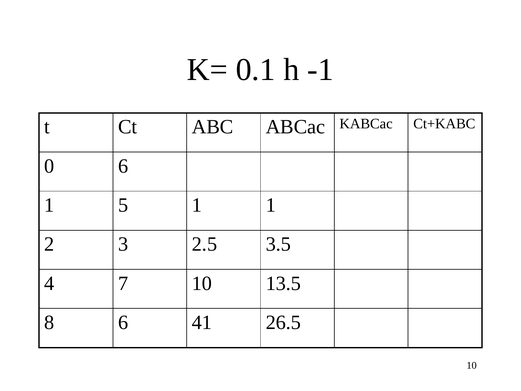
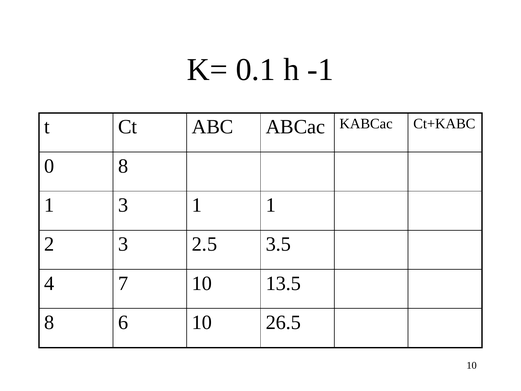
0 6: 6 -> 8 (123, 166)
1 5: 5 -> 3 (123, 205)
6 41: 41 -> 10 (202, 322)
